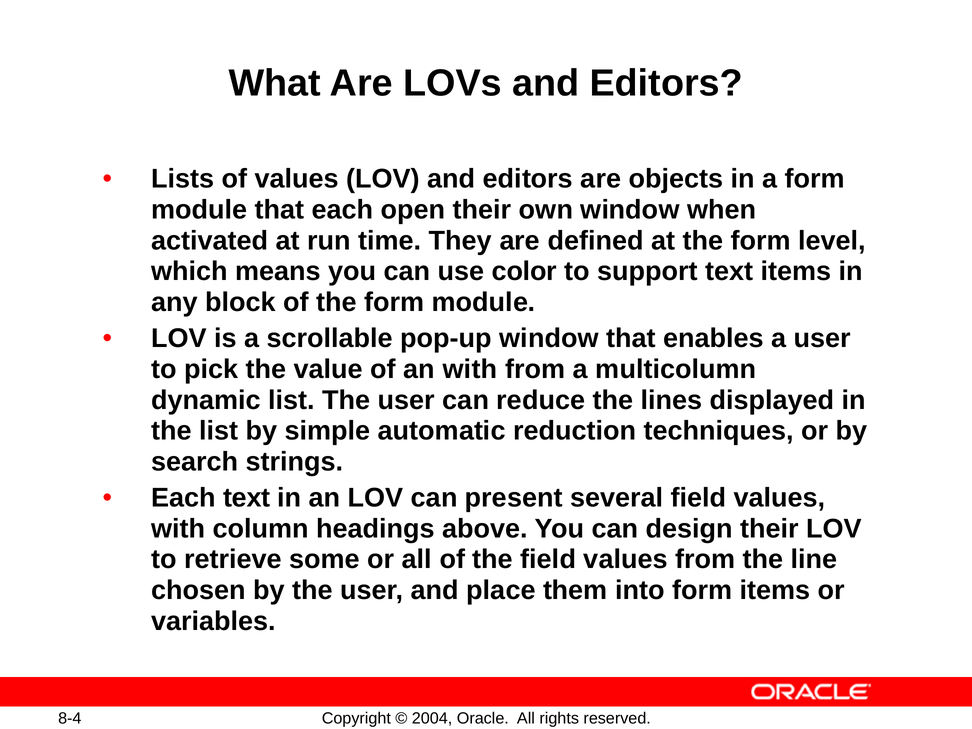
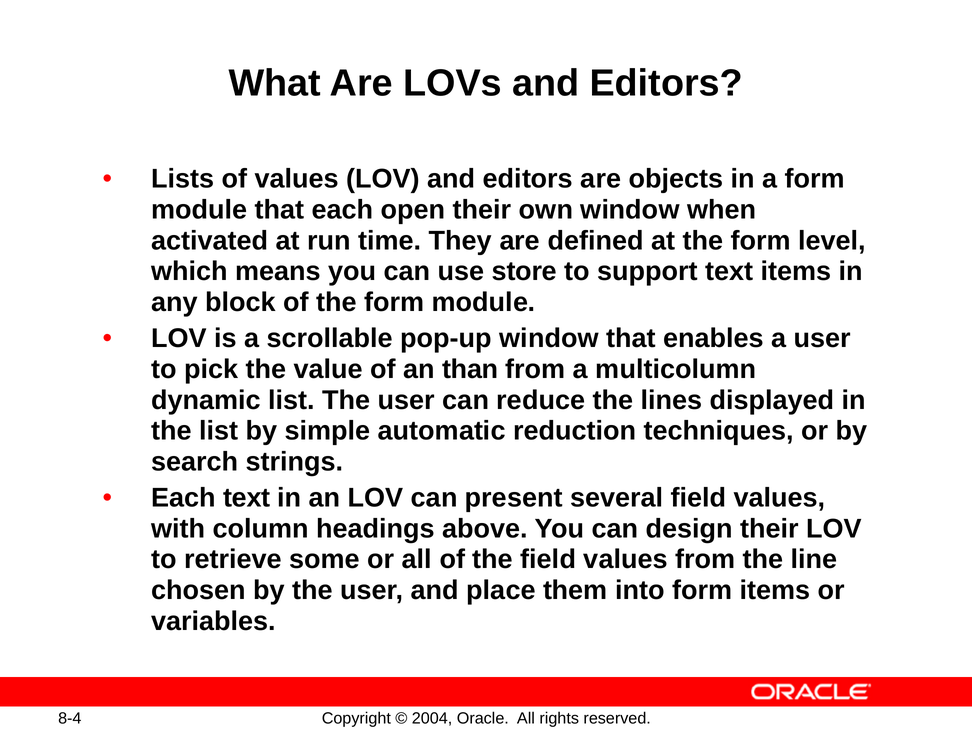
color: color -> store (524, 271)
an with: with -> than (470, 369)
